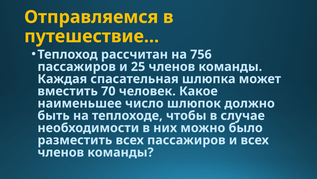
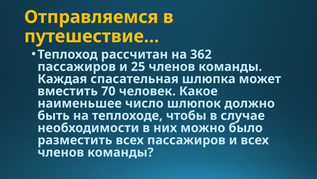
756: 756 -> 362 (201, 54)
